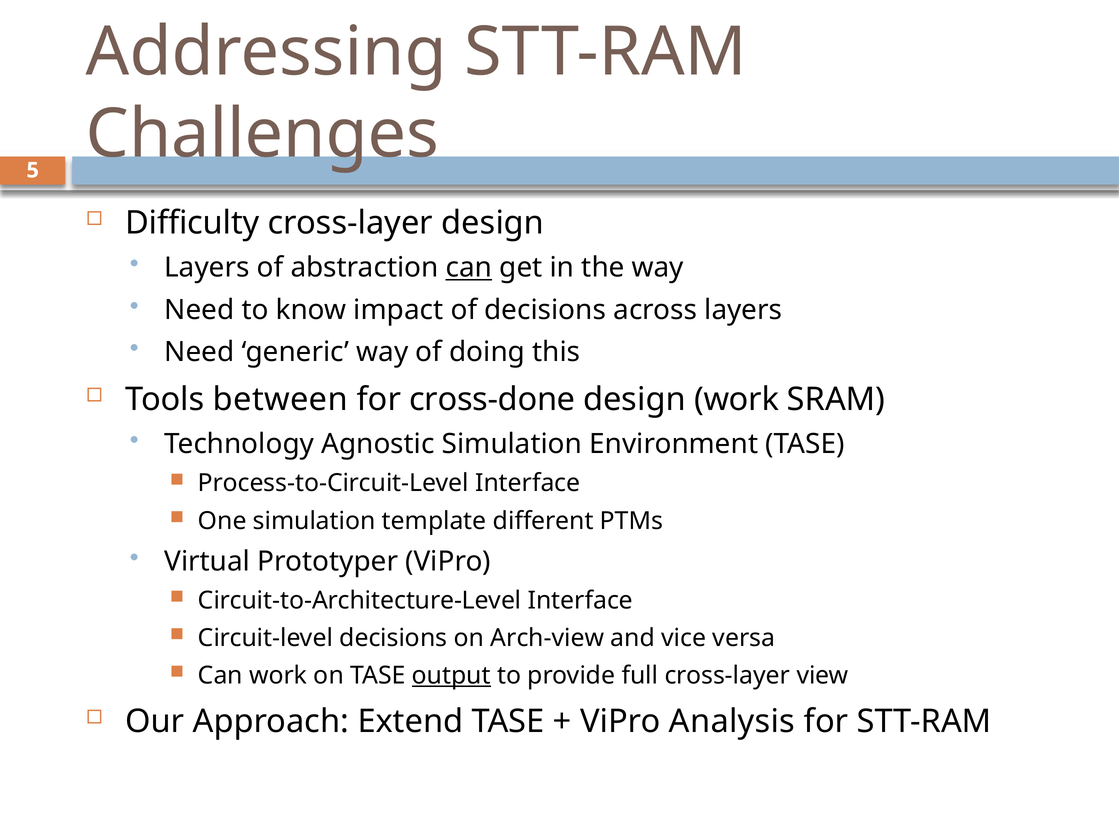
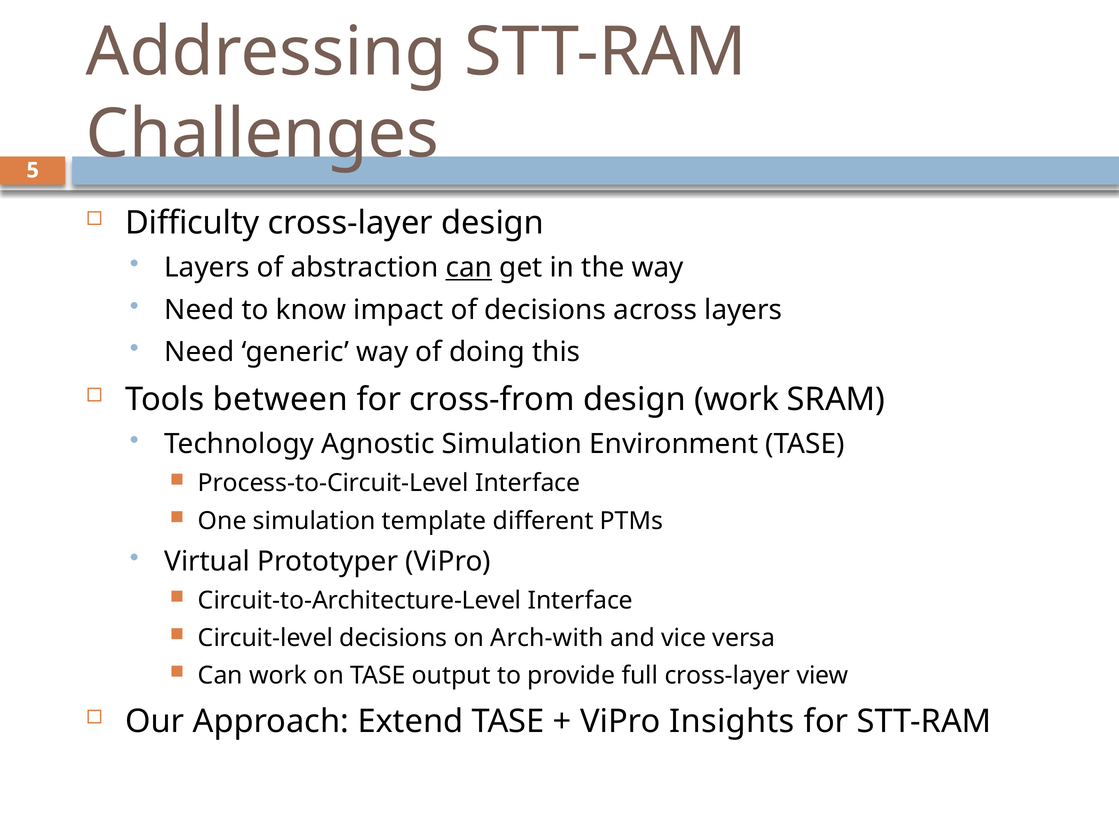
cross-done: cross-done -> cross-from (492, 400)
Arch-view: Arch-view -> Arch-with (547, 638)
output underline: present -> none (451, 676)
Analysis: Analysis -> Insights (732, 722)
